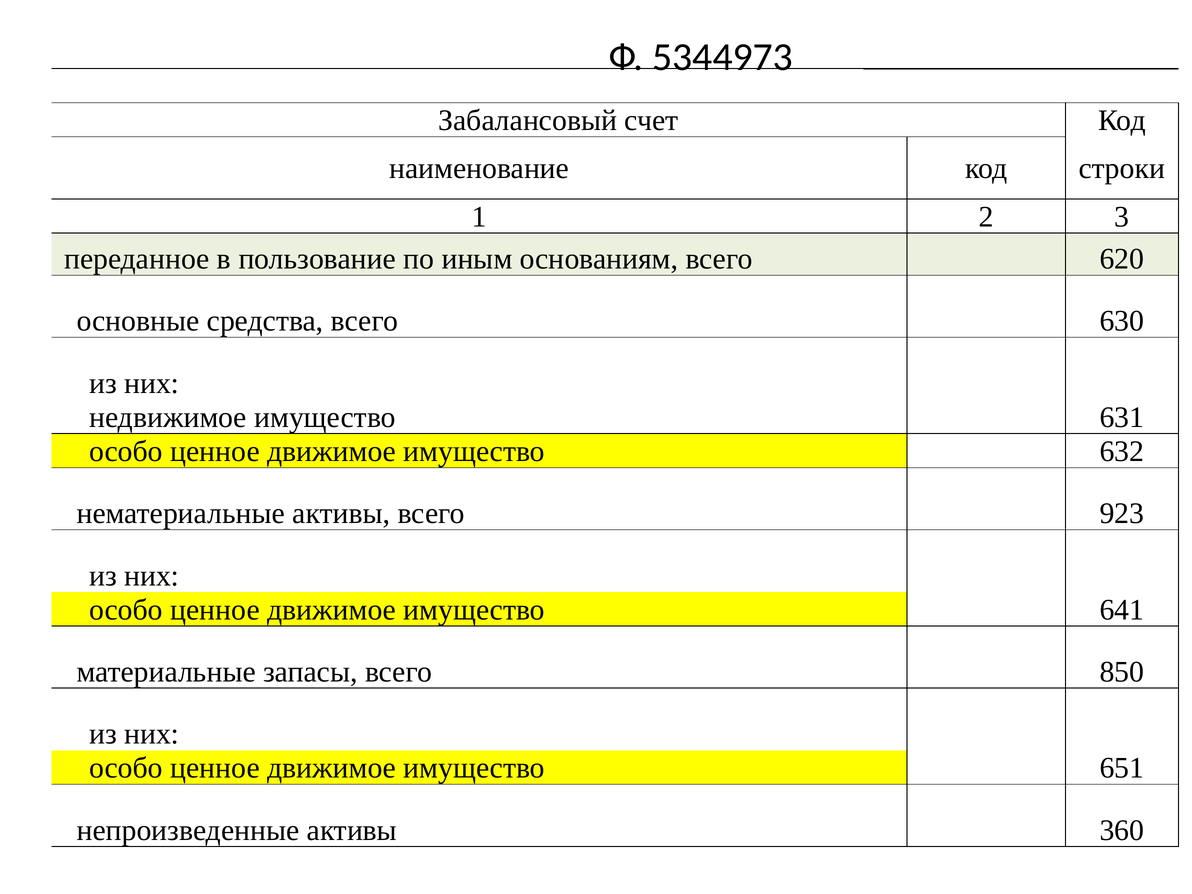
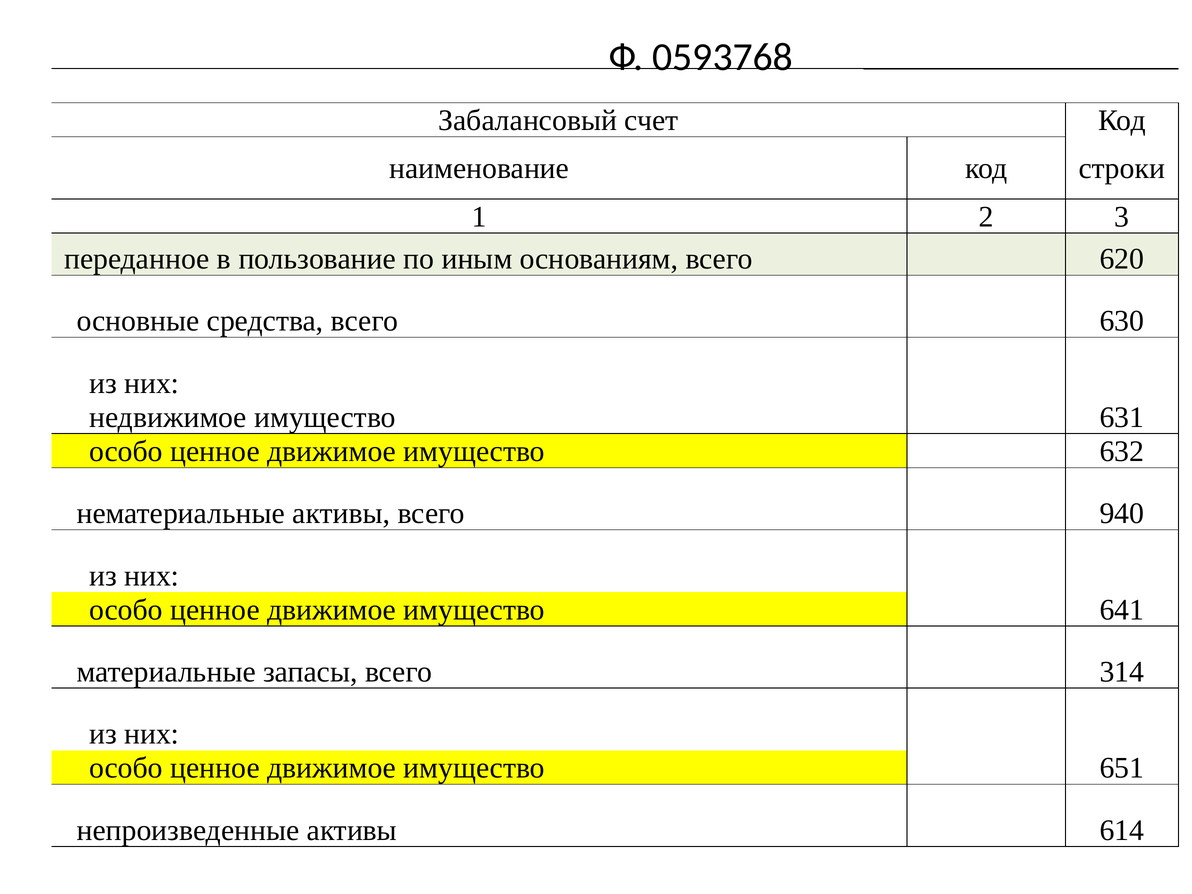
5344973: 5344973 -> 0593768 (723, 57)
923: 923 -> 940 (1122, 514)
850: 850 -> 314 (1122, 672)
360: 360 -> 614 (1122, 830)
